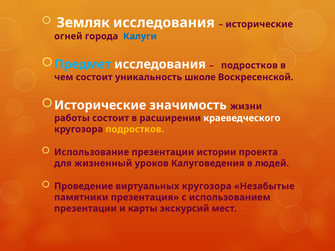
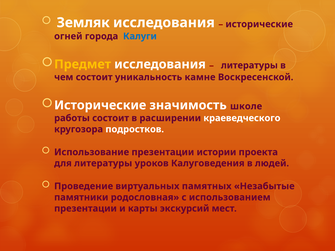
Предмет colour: light blue -> yellow (83, 64)
подростков: подростков -> литературы (249, 65)
школе: школе -> камне (200, 77)
жизни: жизни -> школе (246, 106)
подростков colour: yellow -> white (135, 129)
для жизненный: жизненный -> литературы (103, 163)
виртуальных кругозора: кругозора -> памятных (207, 186)
презентация: презентация -> родословная (145, 198)
